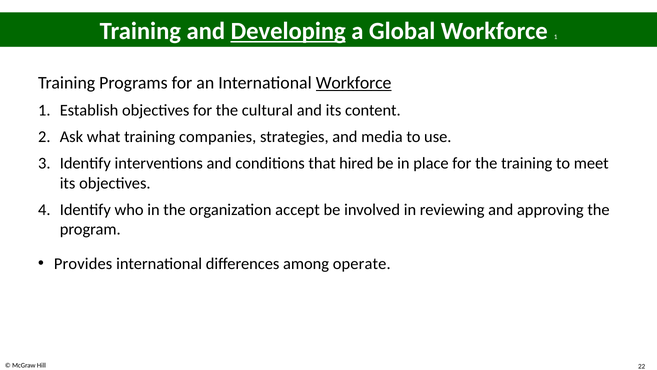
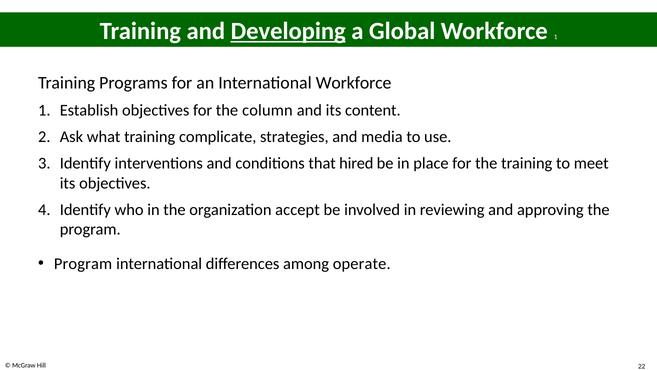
Workforce underline: present -> none (354, 83)
cultural: cultural -> column (267, 110)
companies: companies -> complicate (218, 137)
Provides: Provides -> Program (83, 263)
